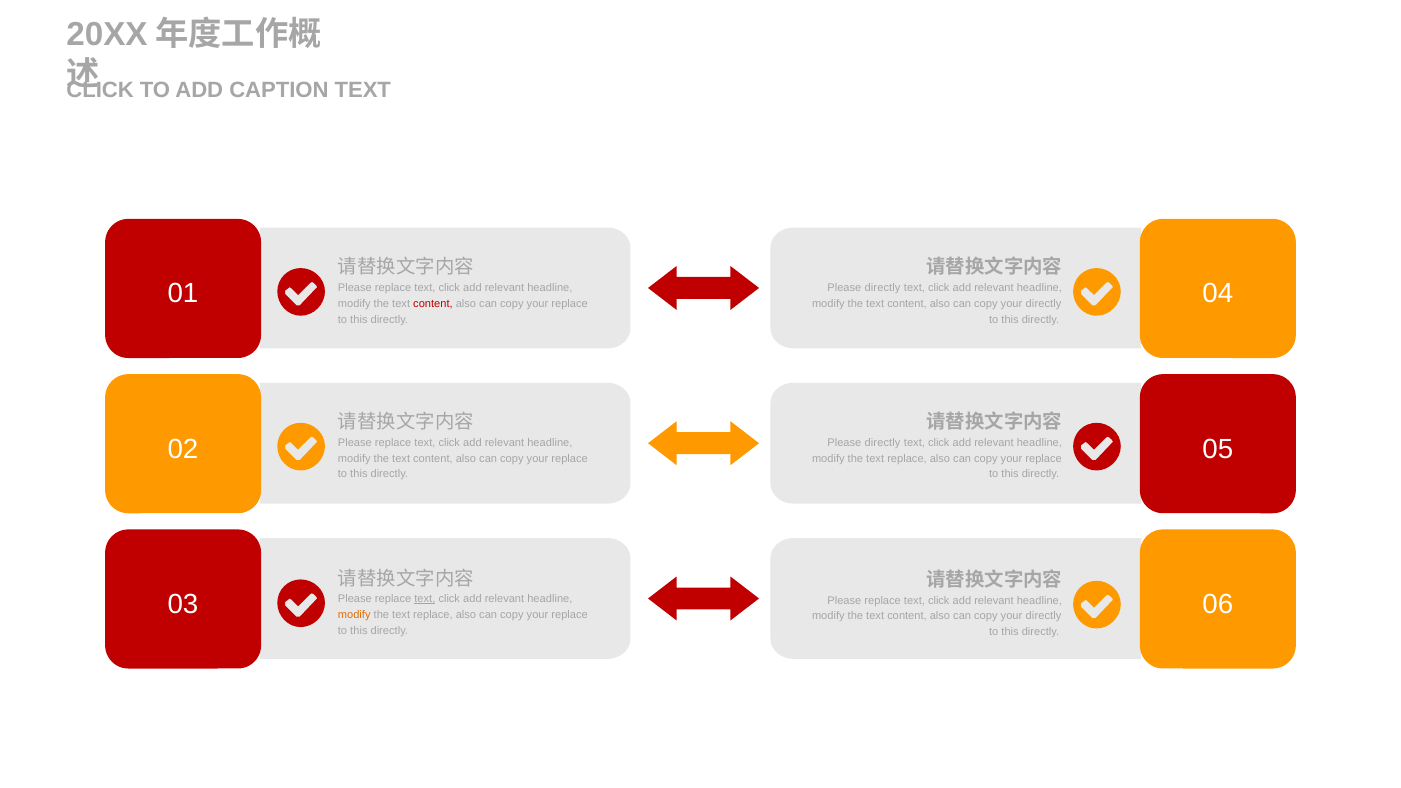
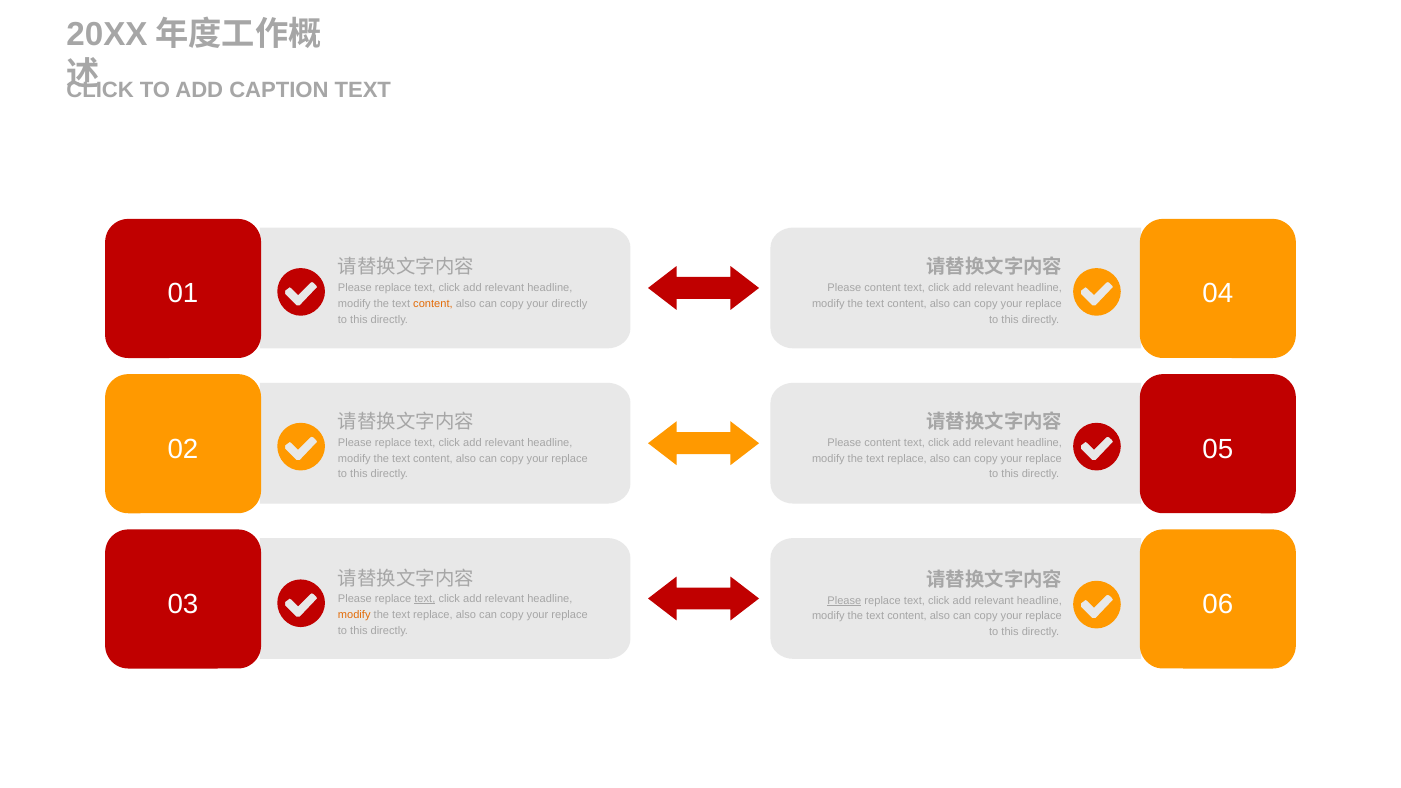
directly: directly -> content (883, 288)
content colour: red -> orange (433, 304)
replace: replace -> directly (570, 304)
directly: directly -> replace (1044, 304)
directly: directly -> content (883, 443)
Please underline: none -> present (844, 600)
directly: directly -> replace (1044, 616)
